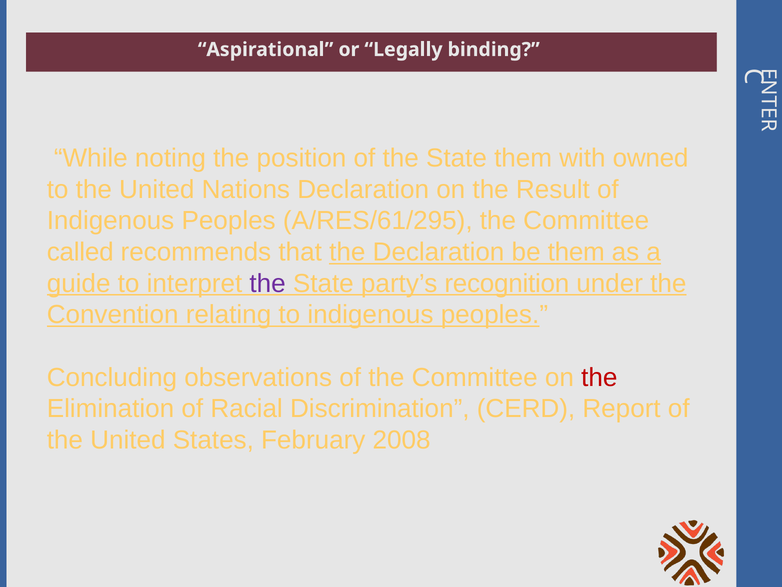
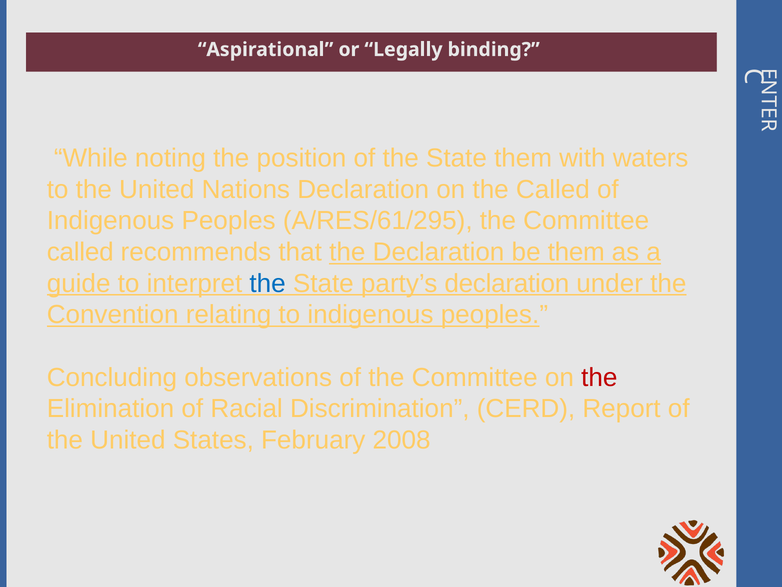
owned: owned -> waters (651, 158)
the Result: Result -> Called (553, 189)
the colour: purple -> blue (268, 283)
party’s recognition: recognition -> declaration (507, 283)
